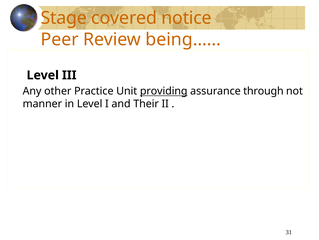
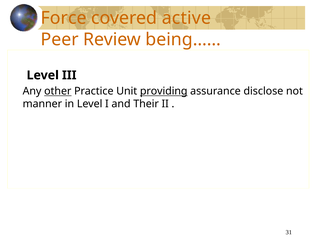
Stage: Stage -> Force (64, 18)
notice: notice -> active (186, 18)
other underline: none -> present (58, 91)
through: through -> disclose (263, 91)
